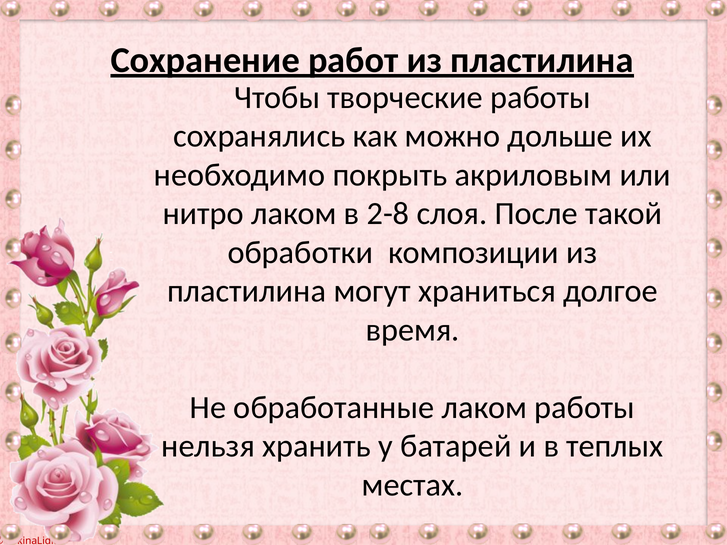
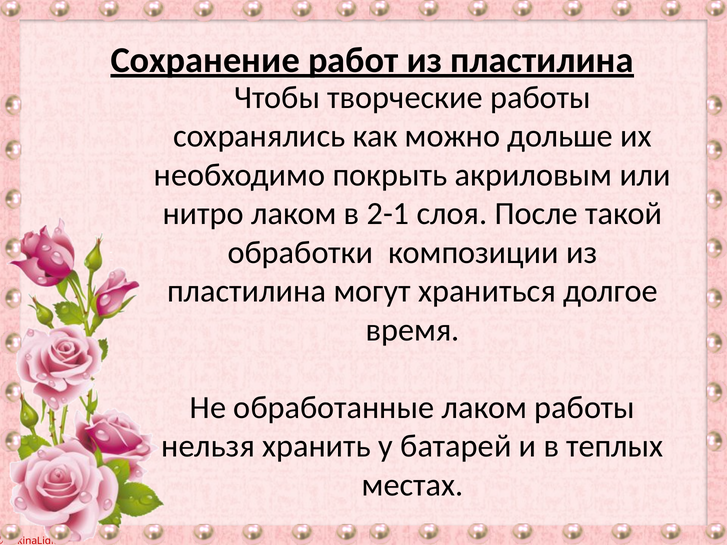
2-8: 2-8 -> 2-1 (388, 214)
